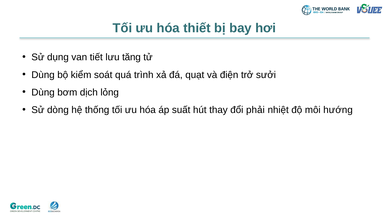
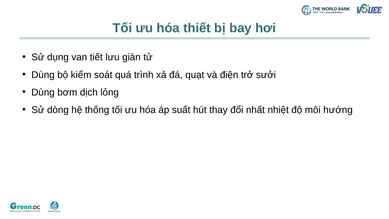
tăng: tăng -> giàn (131, 57)
phải: phải -> nhất (255, 110)
